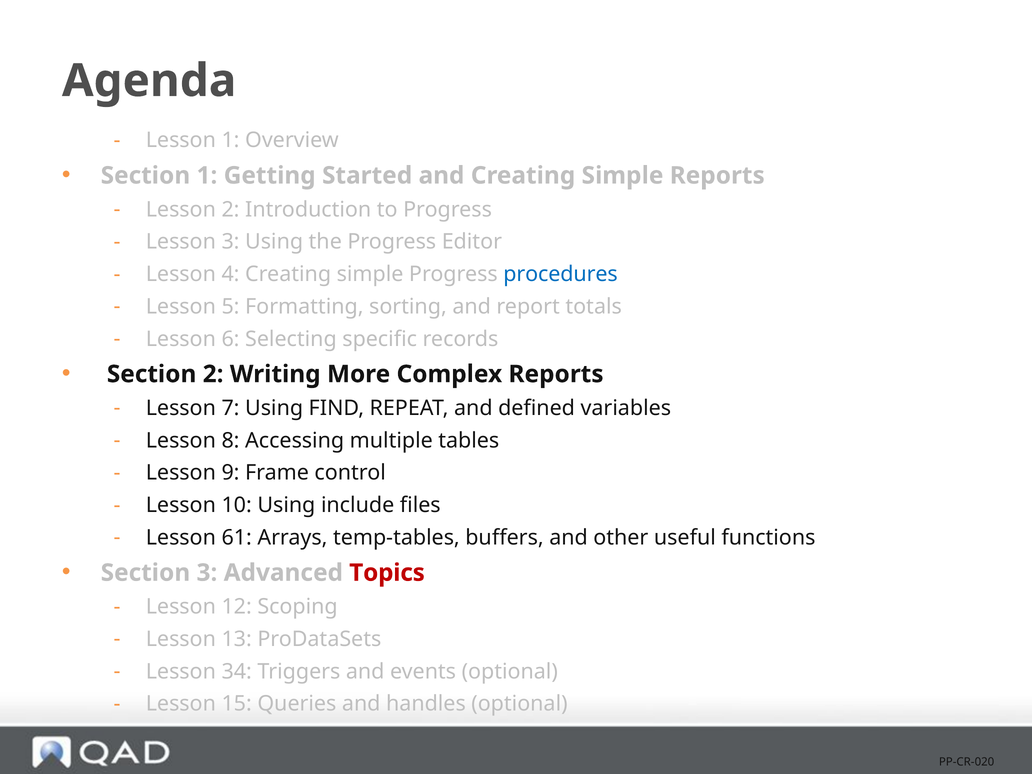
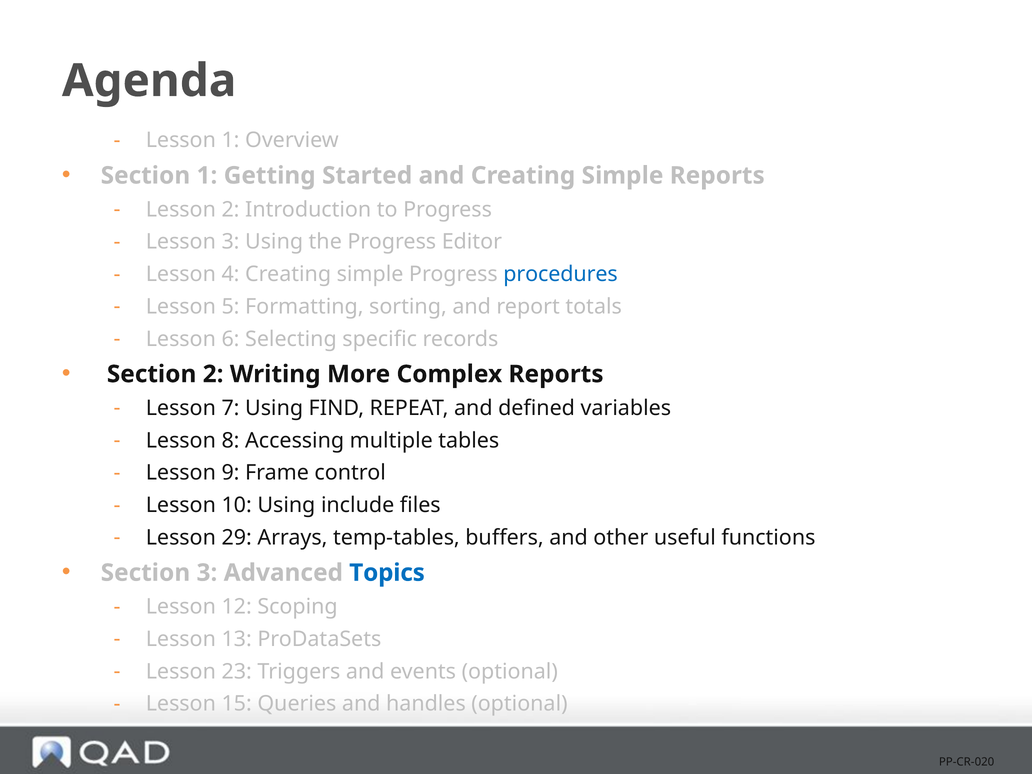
61: 61 -> 29 (237, 538)
Topics colour: red -> blue (387, 573)
34: 34 -> 23 (237, 671)
